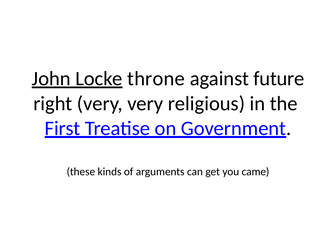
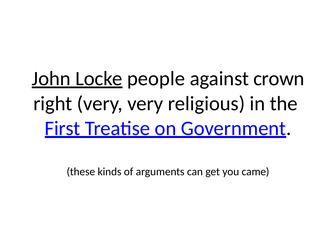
throne: throne -> people (156, 79)
future: future -> crown (279, 79)
